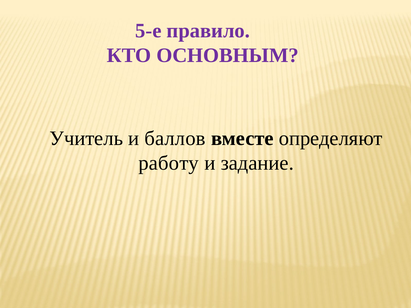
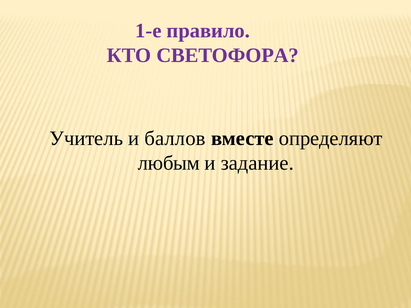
5-е: 5-е -> 1-е (148, 31)
ОСНОВНЫМ: ОСНОВНЫМ -> СВЕТОФОРА (228, 55)
работу: работу -> любым (169, 163)
